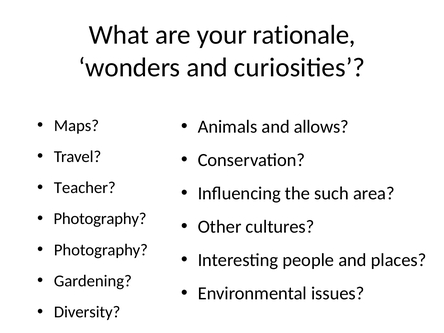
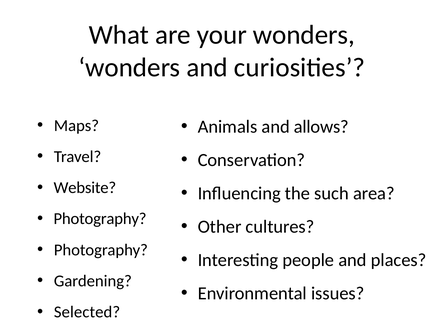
your rationale: rationale -> wonders (304, 35)
Teacher: Teacher -> Website (85, 188)
Diversity: Diversity -> Selected (87, 312)
